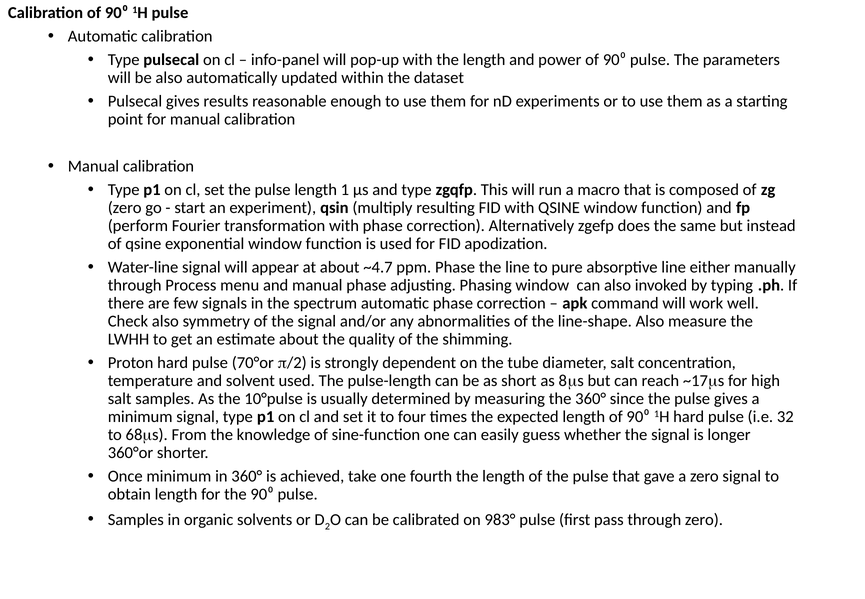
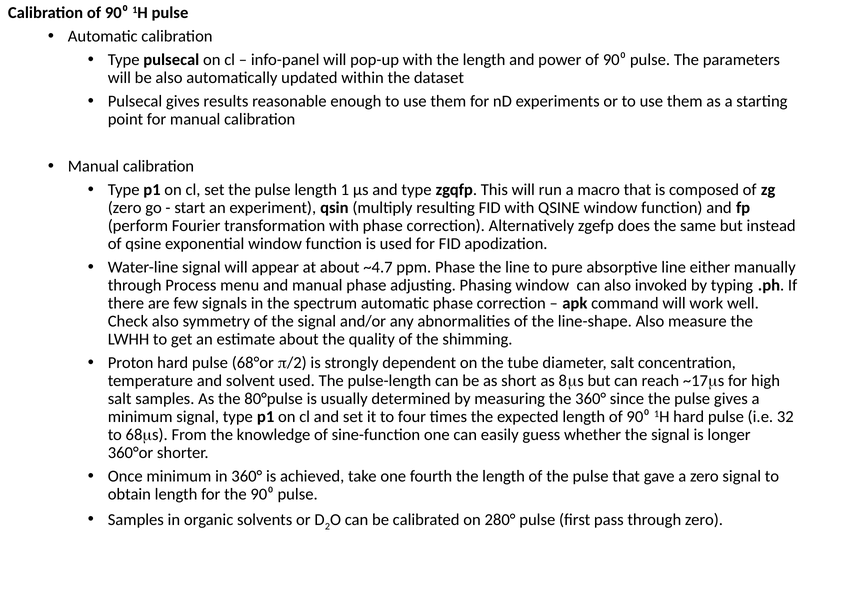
70°or: 70°or -> 68°or (253, 363)
10°pulse: 10°pulse -> 80°pulse (274, 399)
983°: 983° -> 280° (500, 520)
